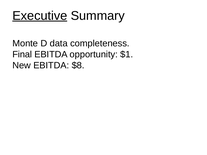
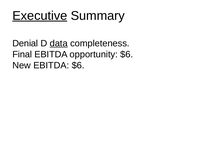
Monte: Monte -> Denial (25, 43)
data underline: none -> present (59, 43)
opportunity $1: $1 -> $6 (127, 54)
EBITDA $8: $8 -> $6 (78, 65)
